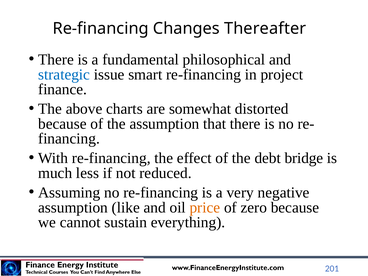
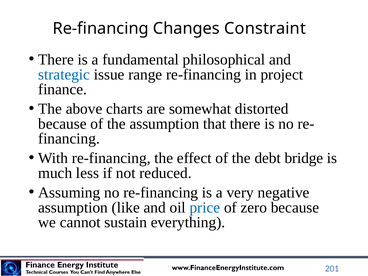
Thereafter: Thereafter -> Constraint (265, 28)
smart: smart -> range (145, 74)
price colour: orange -> blue (205, 207)
